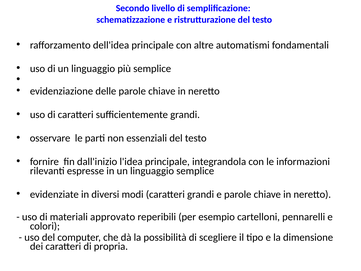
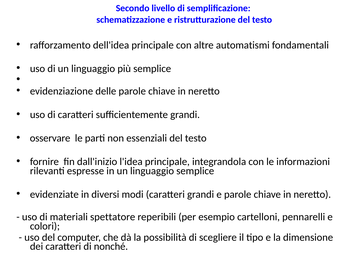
approvato: approvato -> spettatore (113, 217)
propria: propria -> nonché (111, 246)
